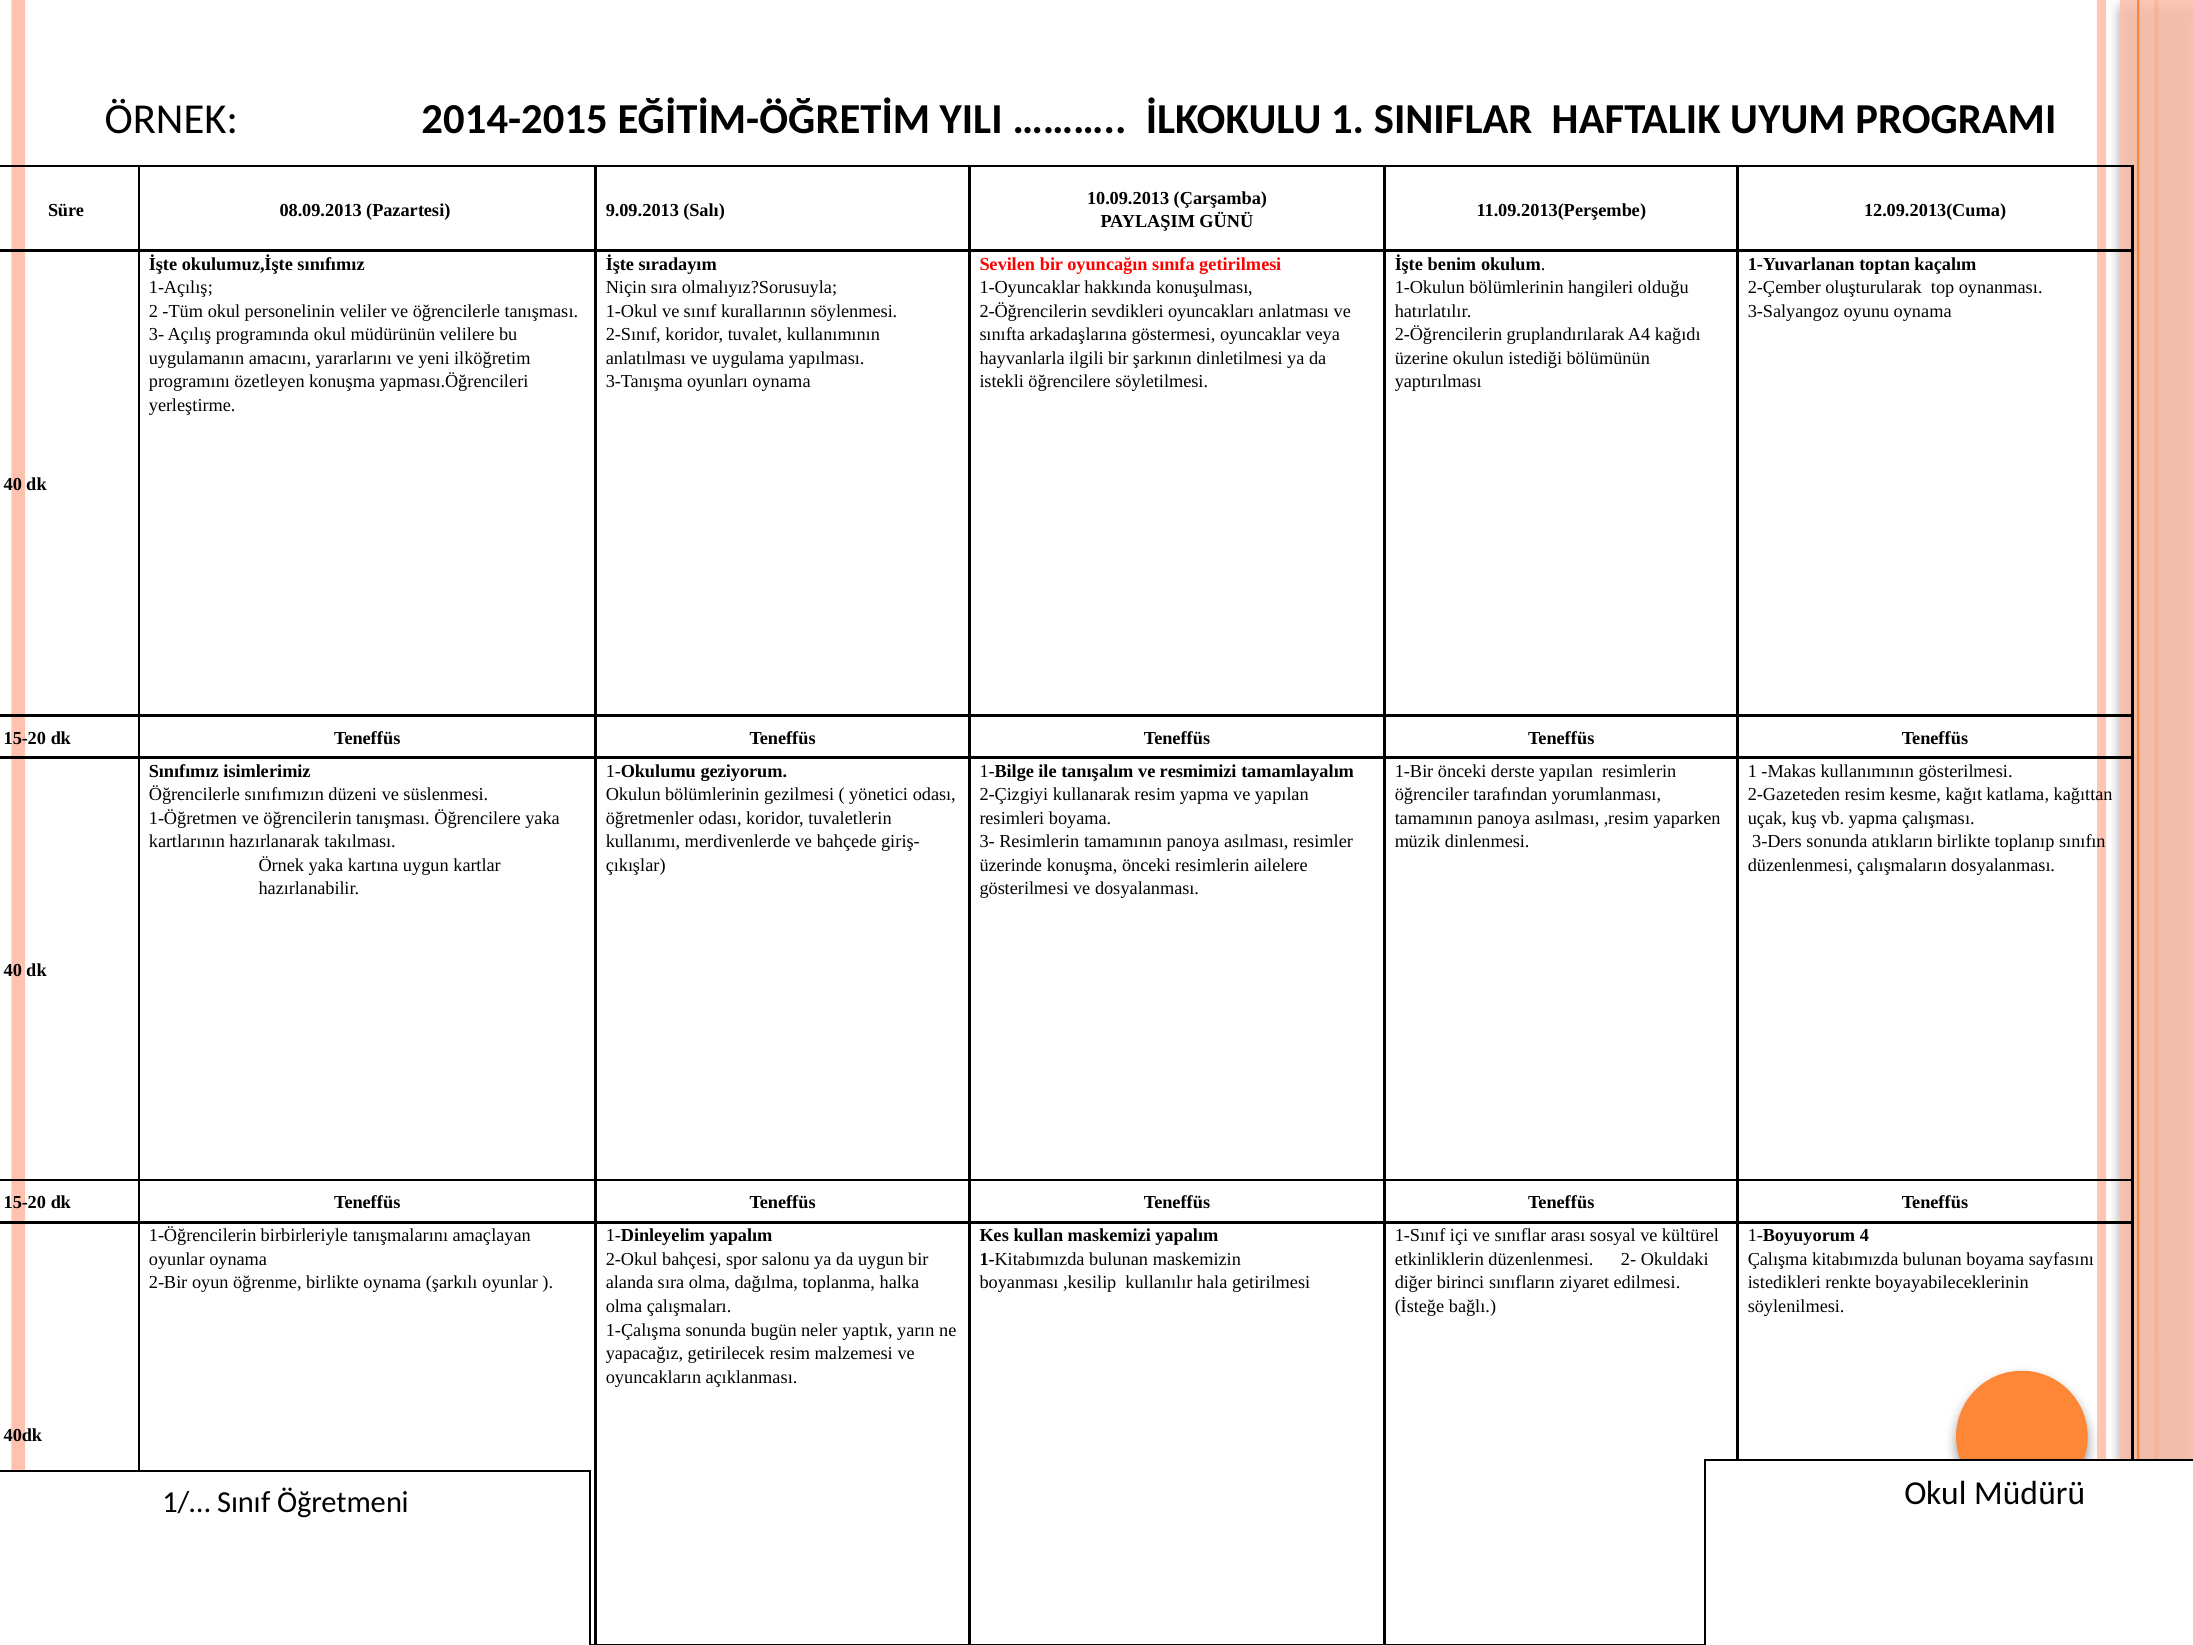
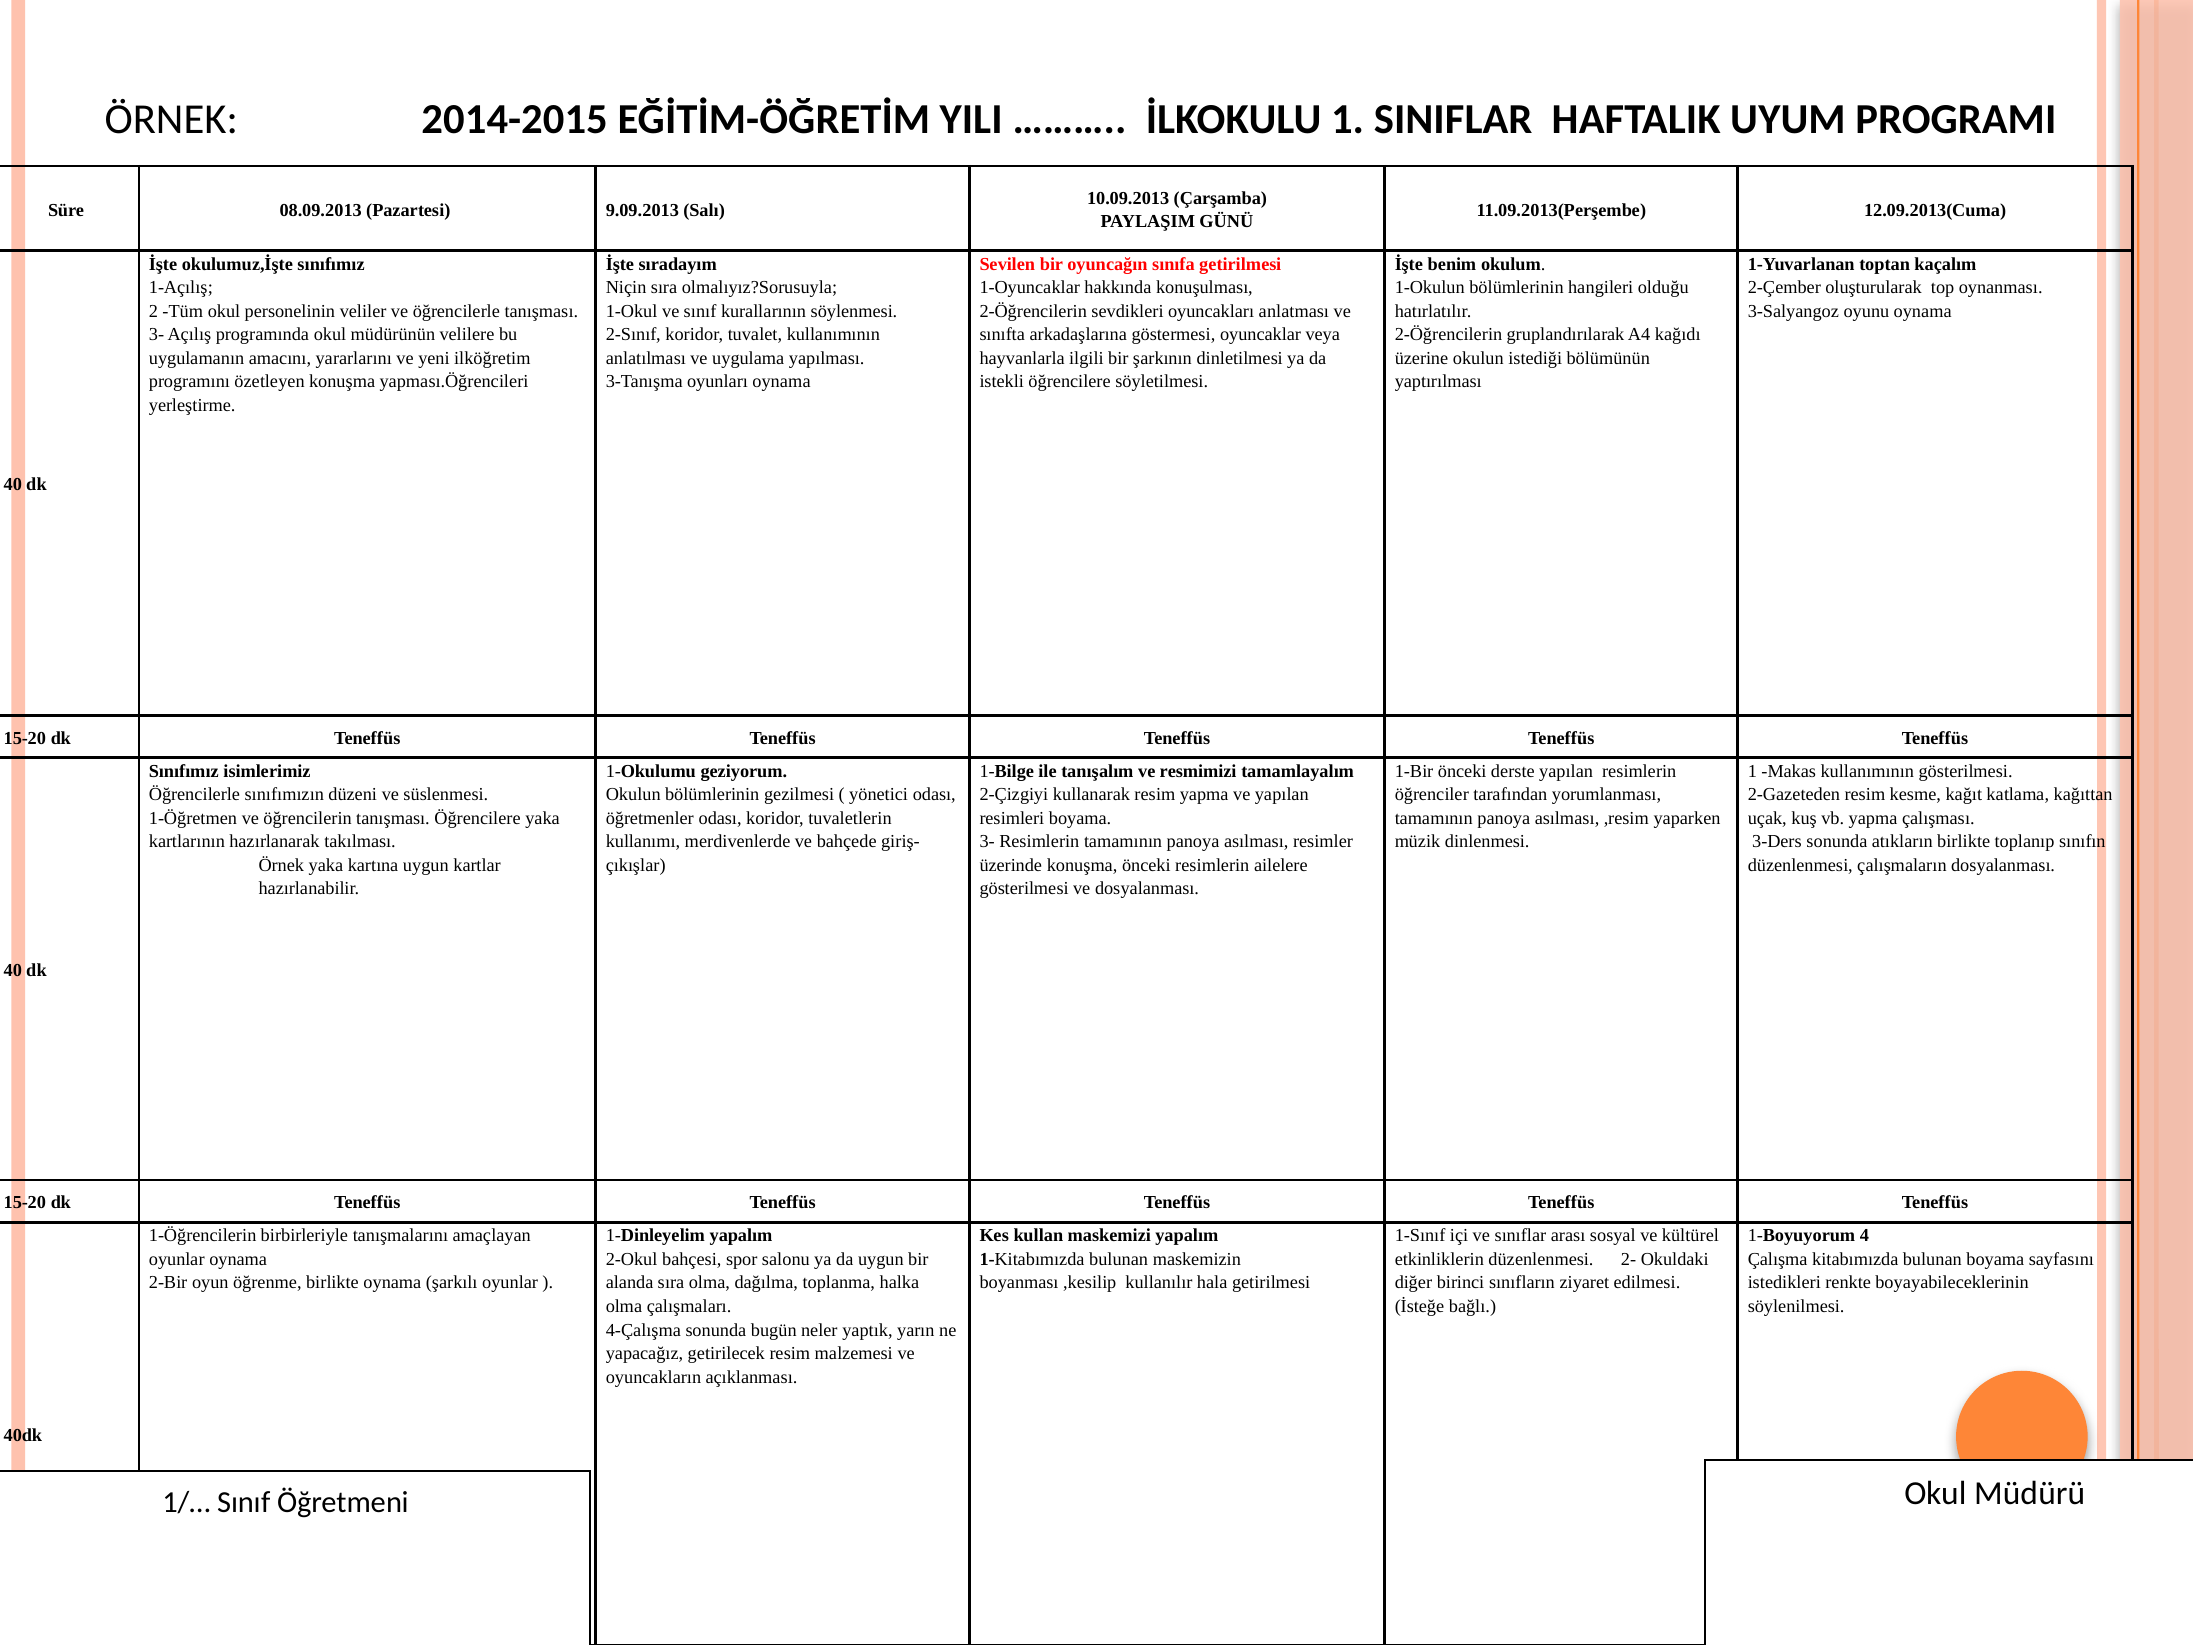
1-Çalışma: 1-Çalışma -> 4-Çalışma (643, 1330)
